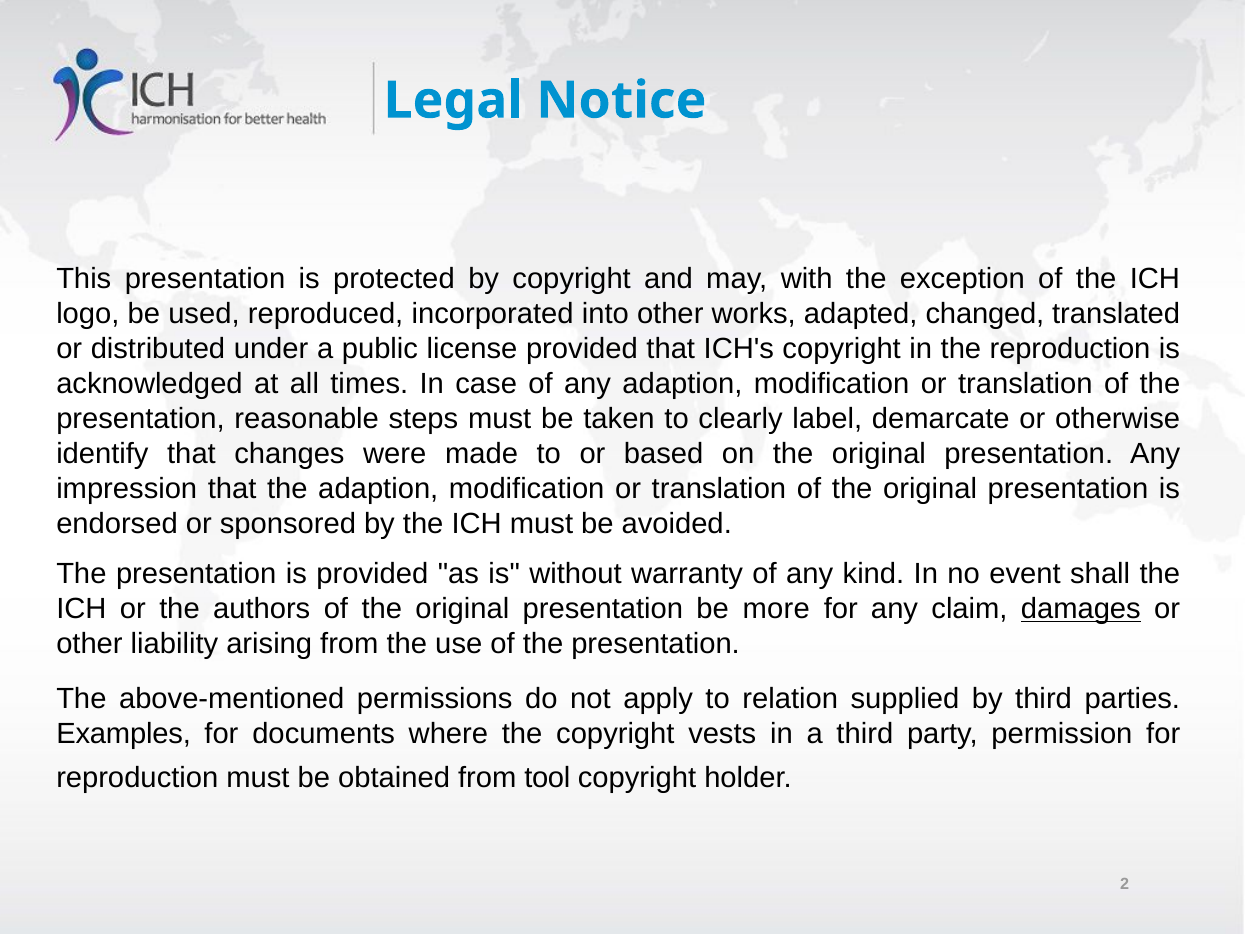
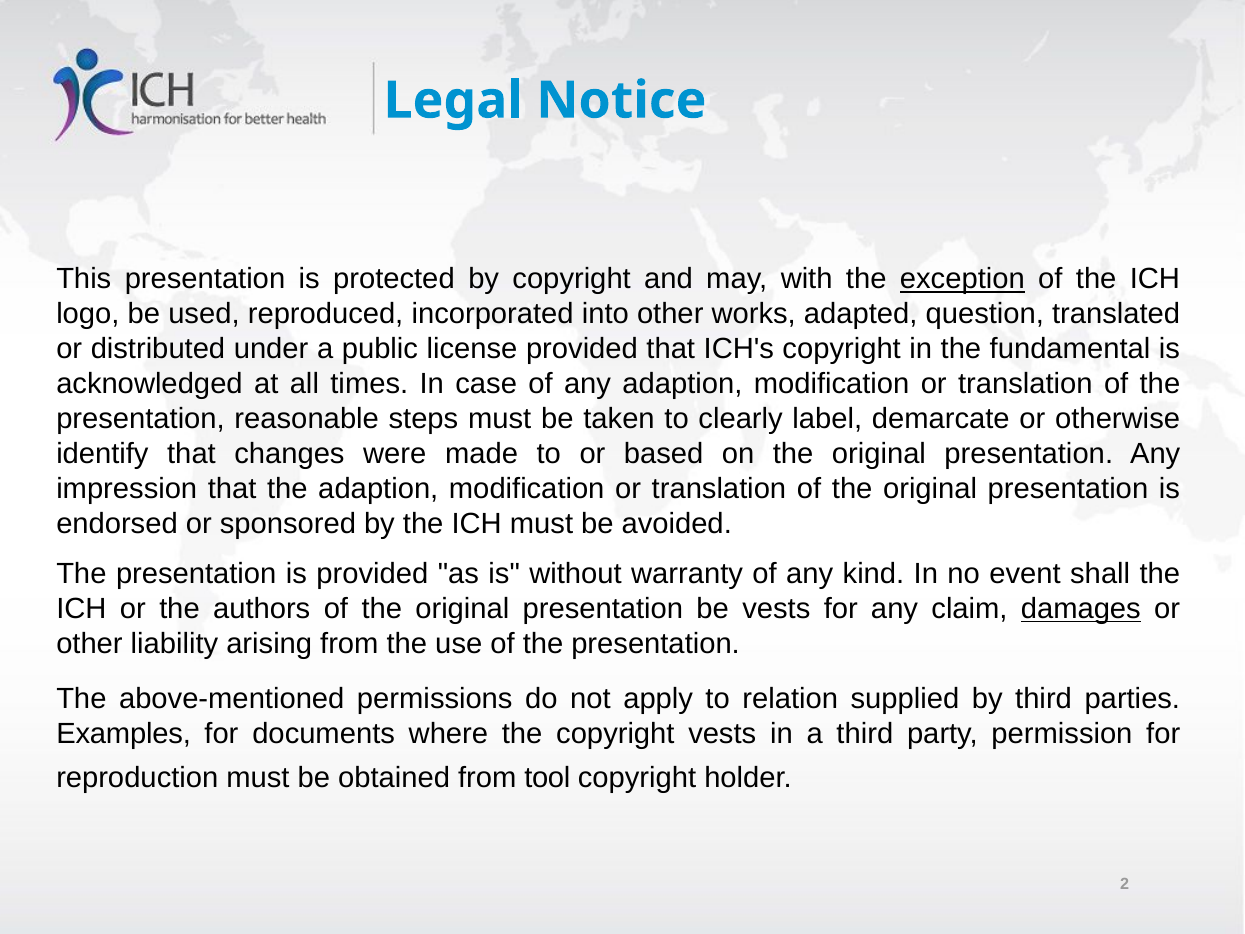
exception underline: none -> present (962, 279)
changed: changed -> question (985, 314)
the reproduction: reproduction -> fundamental (1070, 349)
be more: more -> vests (776, 609)
